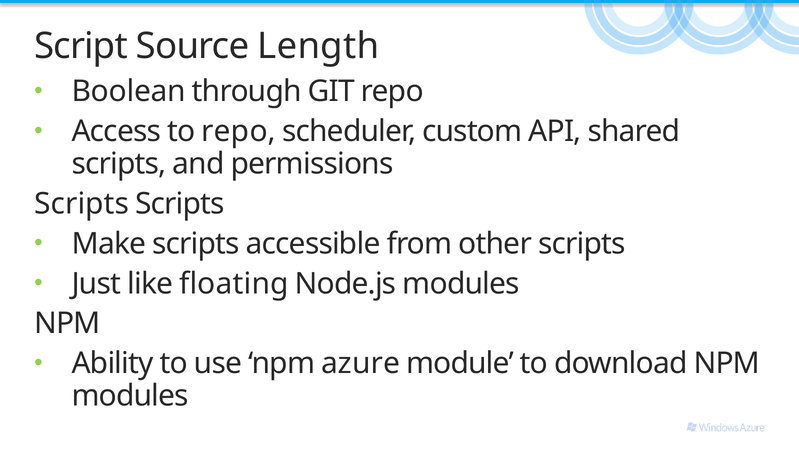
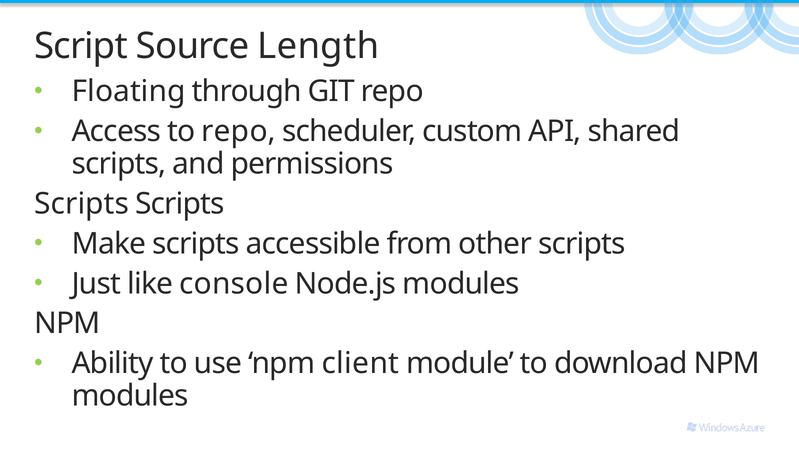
Boolean: Boolean -> Floating (129, 91)
floating: floating -> console (234, 283)
azure: azure -> client (360, 363)
